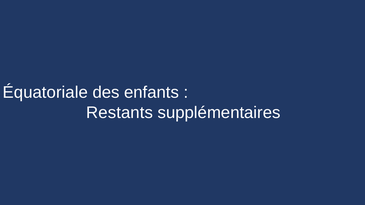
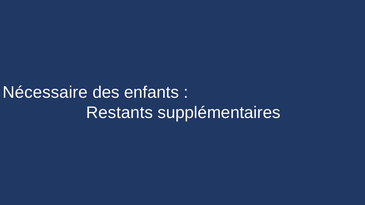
Équatoriale: Équatoriale -> Nécessaire (45, 92)
